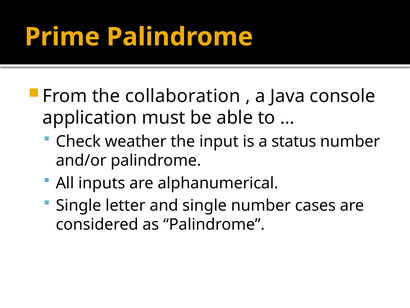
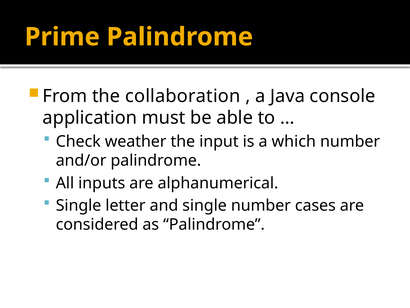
status: status -> which (294, 141)
